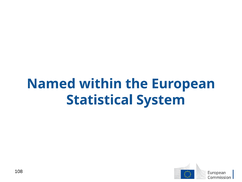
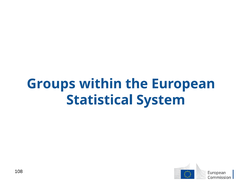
Named: Named -> Groups (51, 84)
